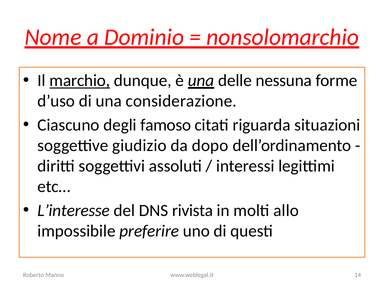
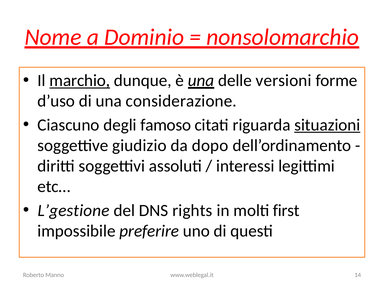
nessuna: nessuna -> versioni (284, 81)
situazioni underline: none -> present (327, 125)
L’interesse: L’interesse -> L’gestione (74, 210)
rivista: rivista -> rights (192, 210)
allo: allo -> first (286, 210)
